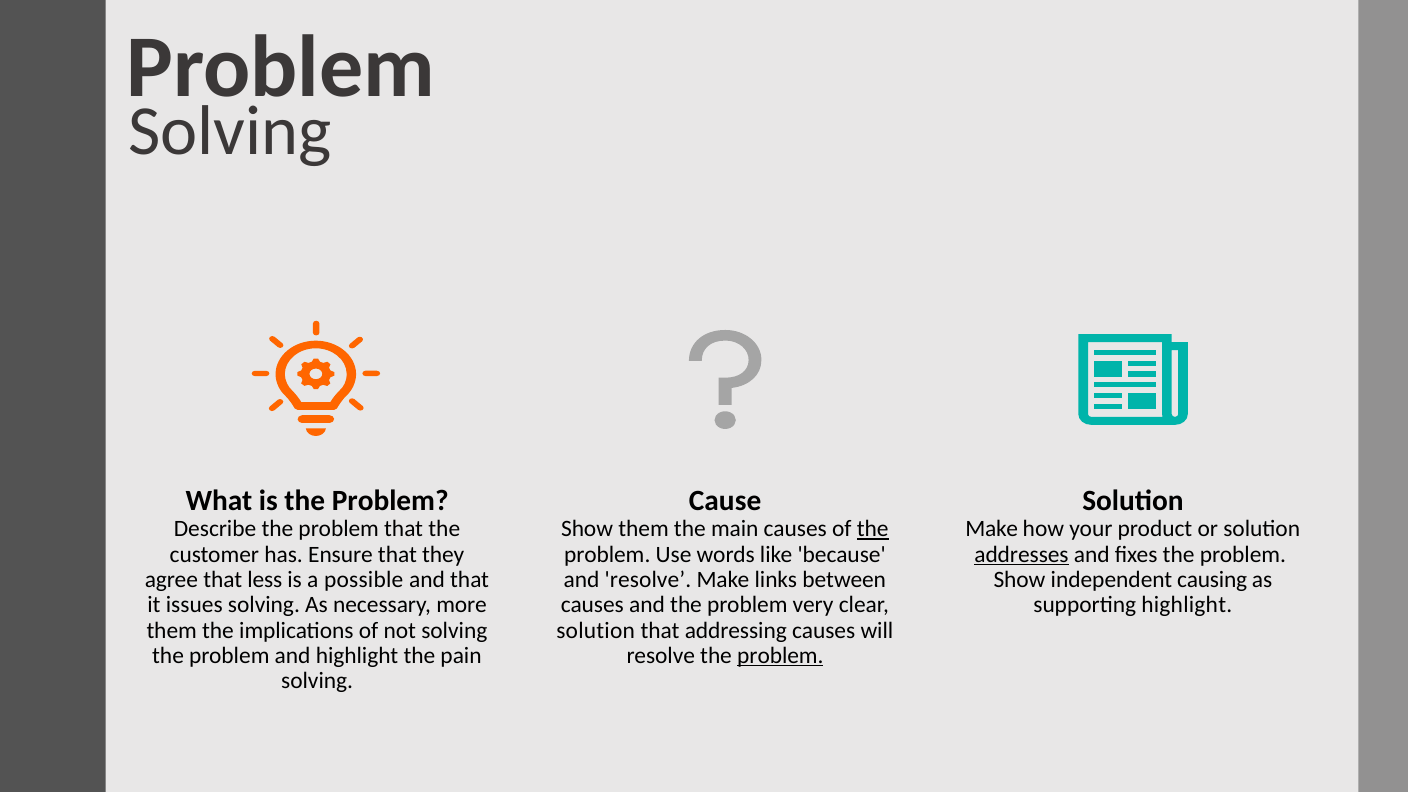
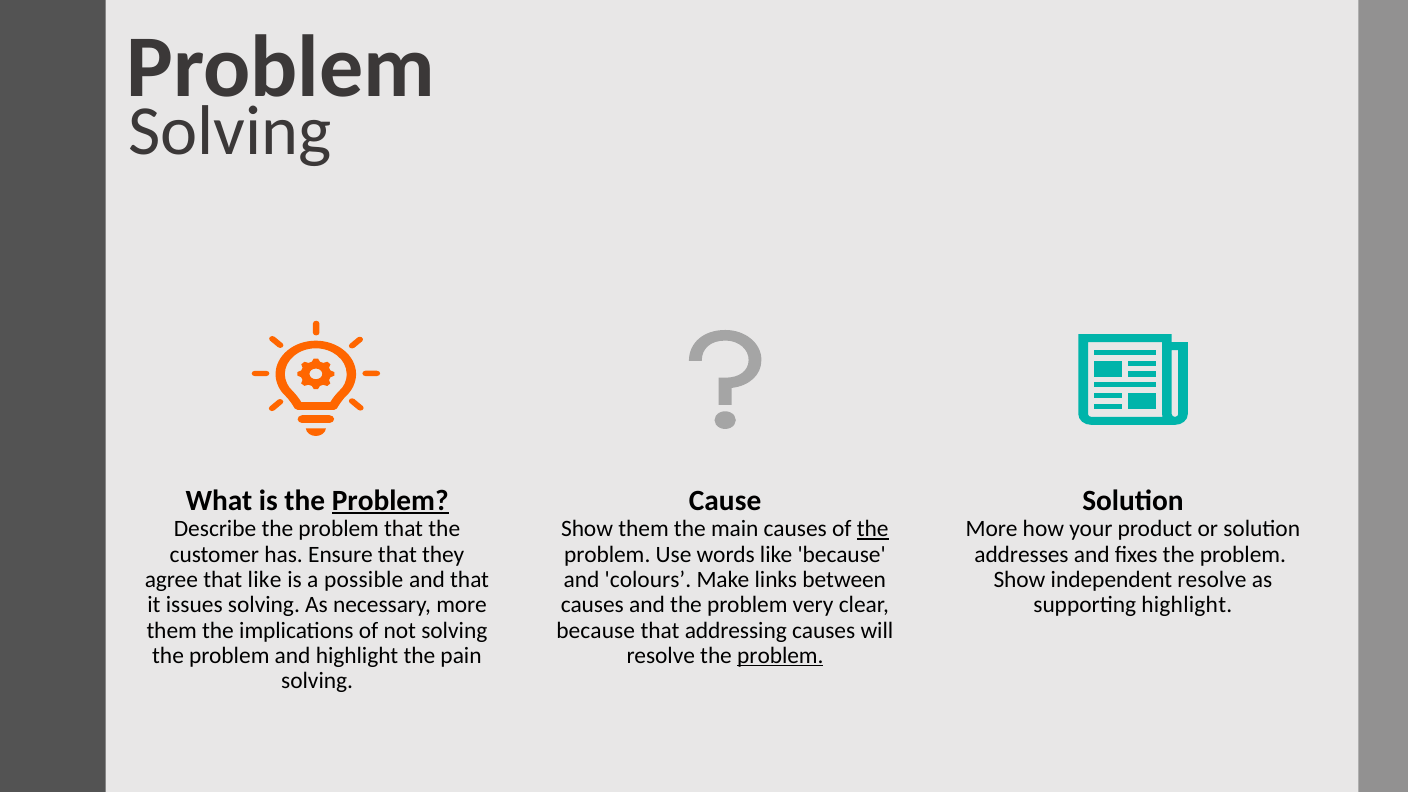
Problem underline: none -> present (390, 501)
Make: Make -> More (992, 529)
addresses underline: present -> none (1021, 554)
that less: less -> like (265, 580)
and resolve: resolve -> colours (648, 580)
independent causing: causing -> resolve (1212, 580)
solution: solution -> because (596, 630)
